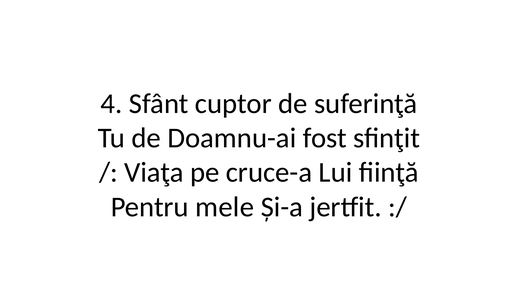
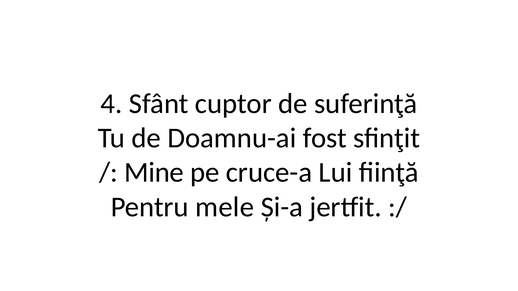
Viaţa: Viaţa -> Mine (154, 173)
